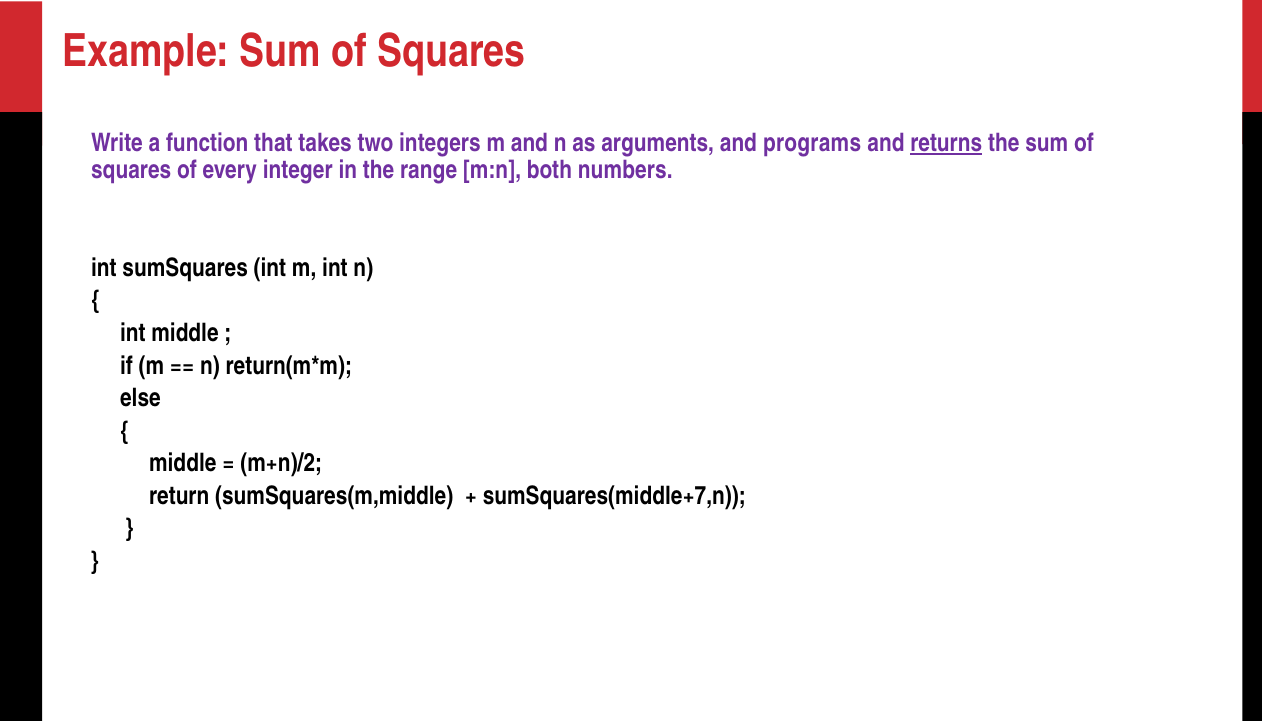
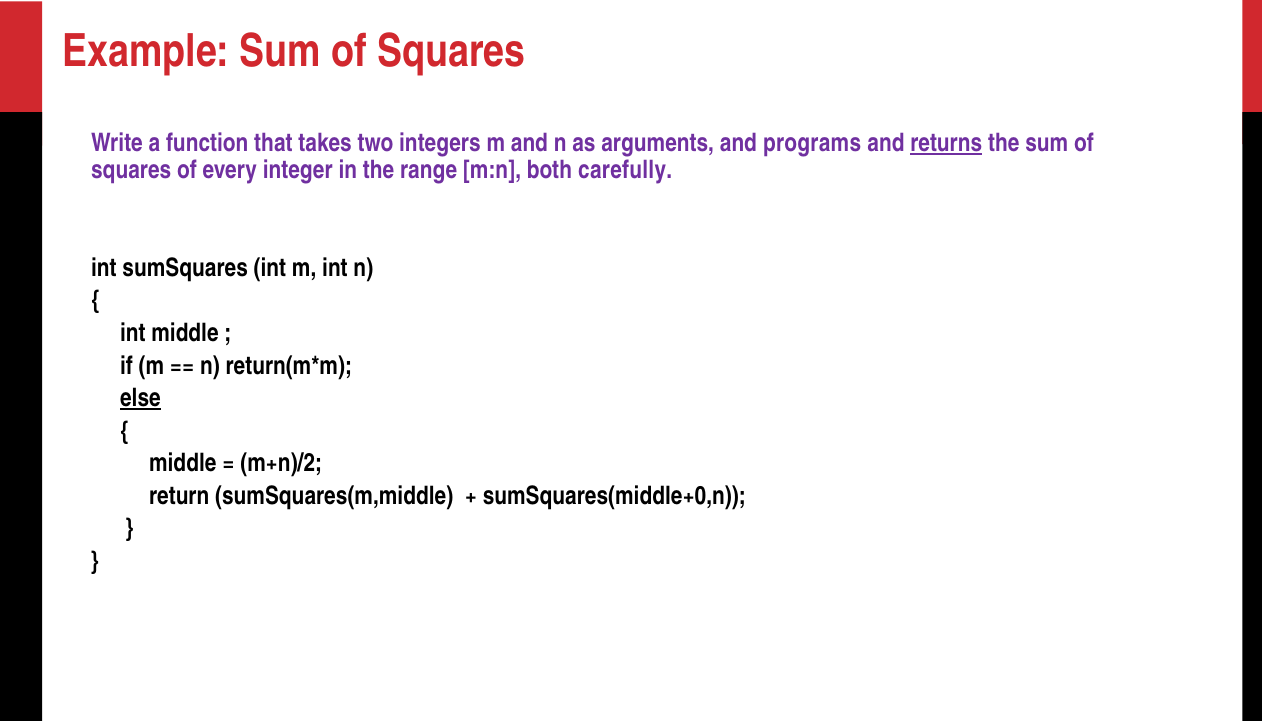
numbers: numbers -> carefully (625, 170)
else underline: none -> present (140, 398)
sumSquares(middle+7,n: sumSquares(middle+7,n -> sumSquares(middle+0,n (614, 496)
